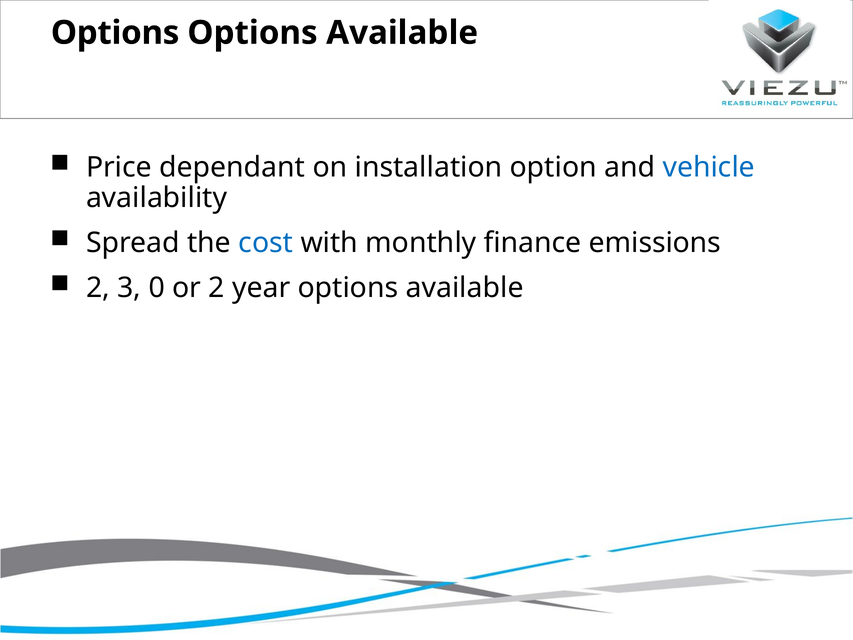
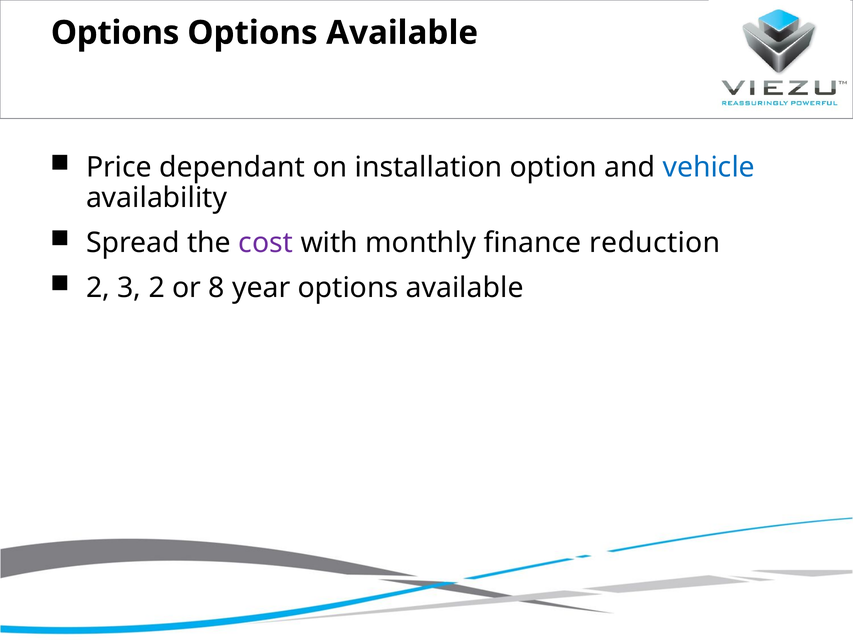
cost colour: blue -> purple (266, 243)
emissions: emissions -> reduction (655, 243)
3 0: 0 -> 2 (157, 288)
or 2: 2 -> 8 (217, 288)
